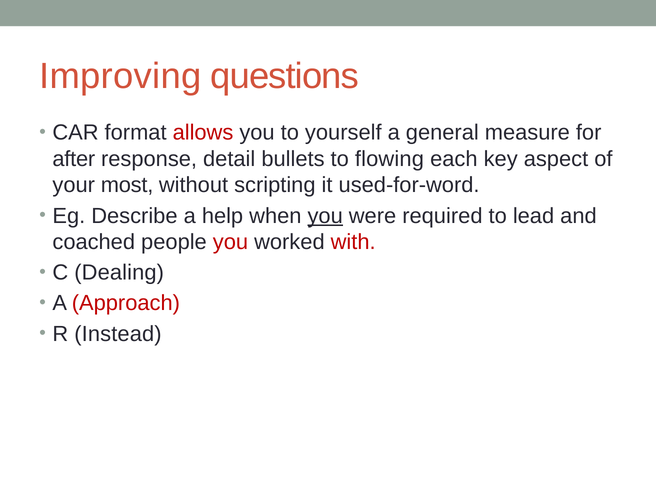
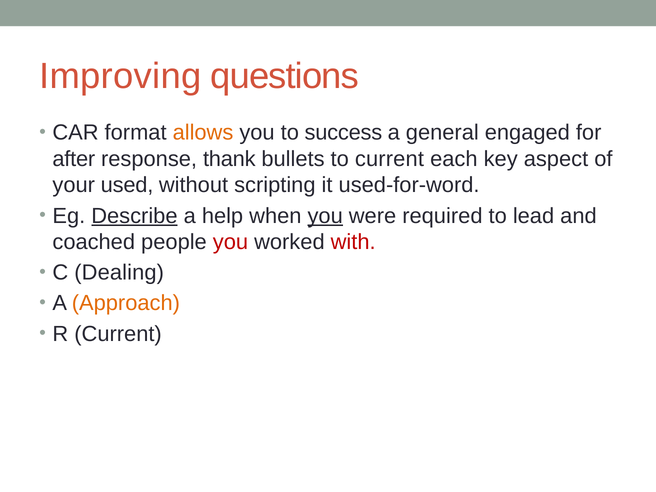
allows colour: red -> orange (203, 133)
yourself: yourself -> success (343, 133)
measure: measure -> engaged (527, 133)
detail: detail -> thank (229, 159)
to flowing: flowing -> current (389, 159)
most: most -> used (127, 185)
Describe underline: none -> present (134, 216)
Approach colour: red -> orange (126, 303)
R Instead: Instead -> Current (118, 334)
